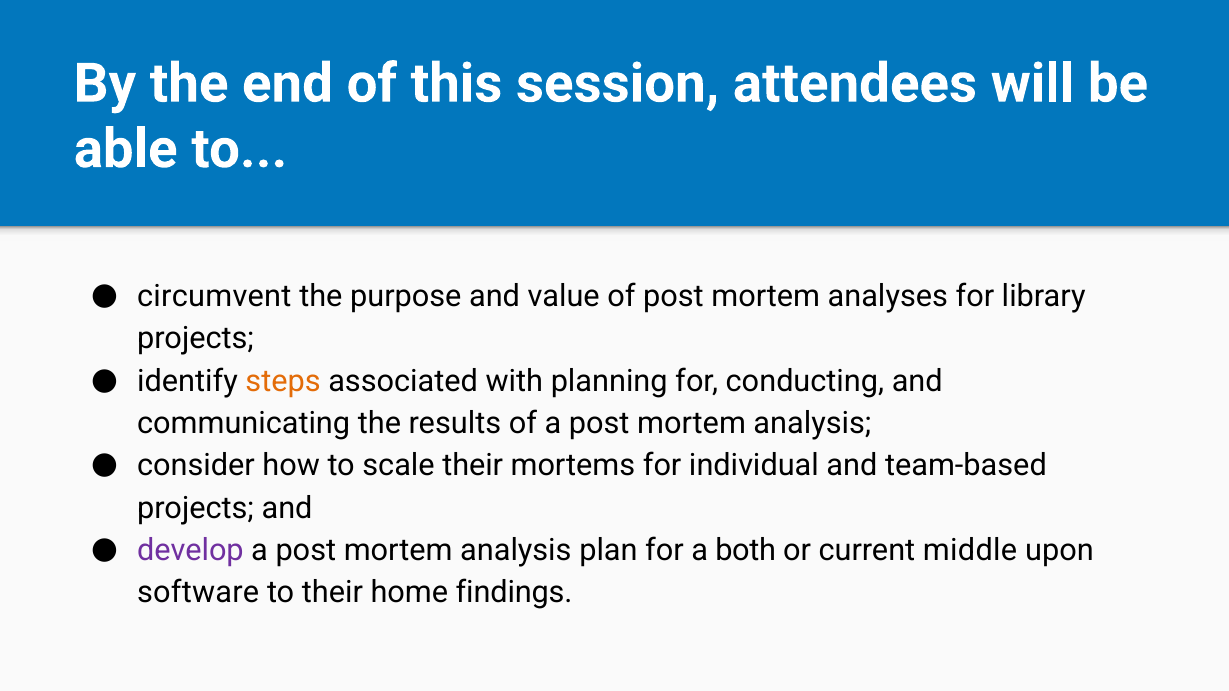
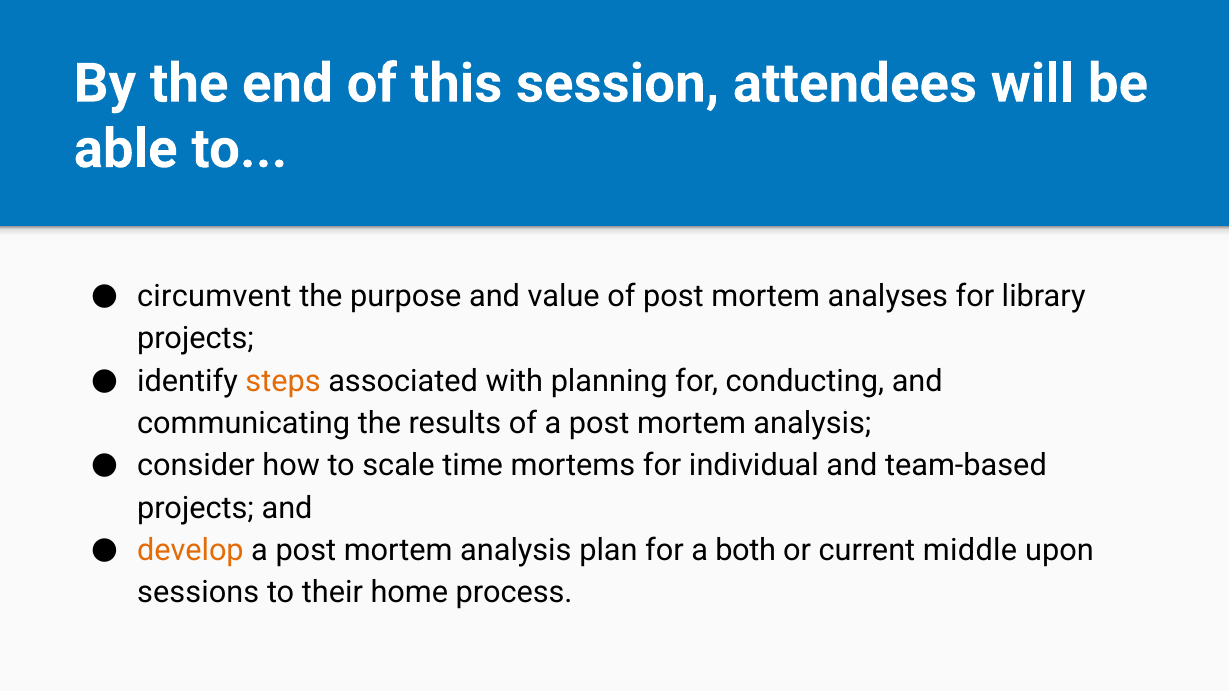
scale their: their -> time (473, 466)
develop colour: purple -> orange (190, 551)
software: software -> sessions (198, 593)
findings: findings -> process (514, 593)
